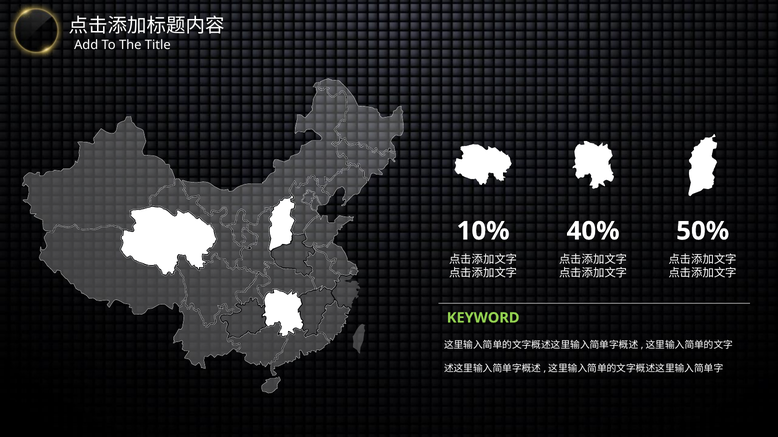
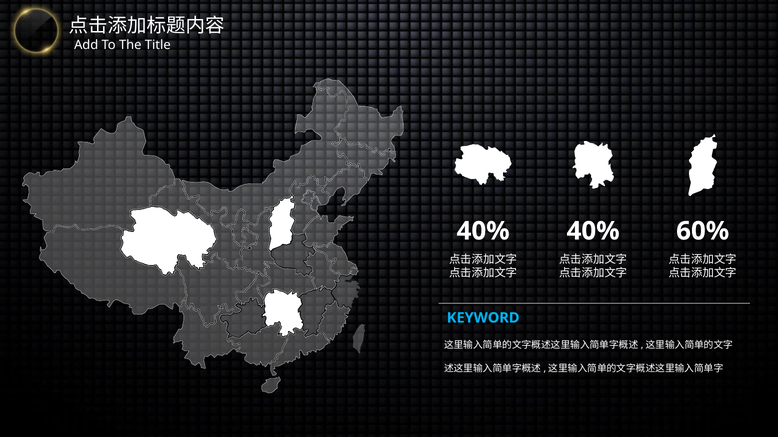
10%: 10% -> 40% (483, 231)
50%: 50% -> 60% (703, 231)
KEYWORD colour: light green -> light blue (483, 318)
